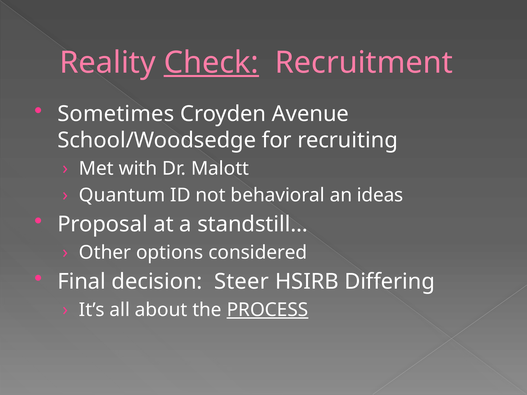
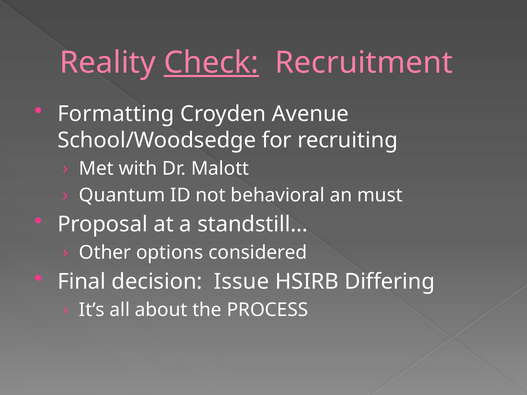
Sometimes: Sometimes -> Formatting (116, 114)
ideas: ideas -> must (380, 195)
Steer: Steer -> Issue (242, 282)
PROCESS underline: present -> none (268, 310)
